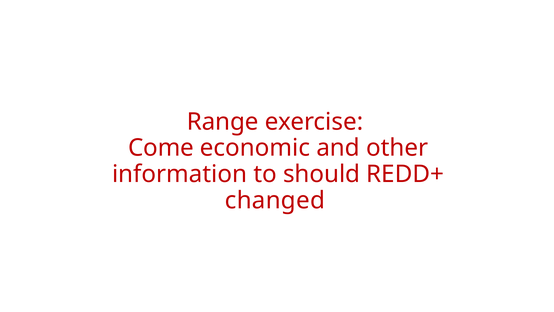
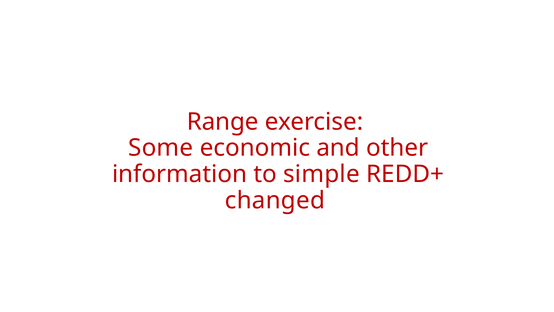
Come: Come -> Some (161, 148)
should: should -> simple (321, 174)
